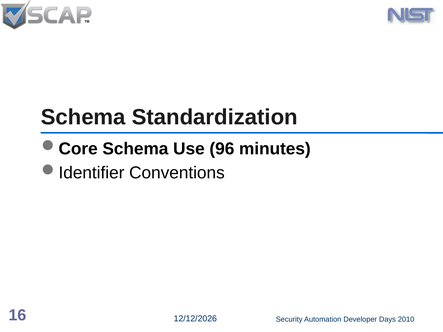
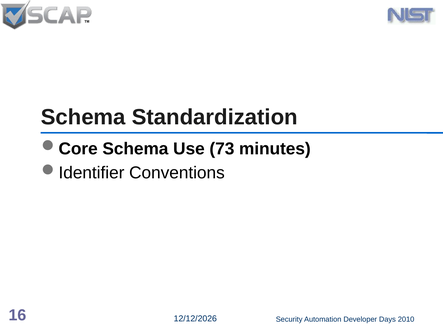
96: 96 -> 73 (222, 149)
